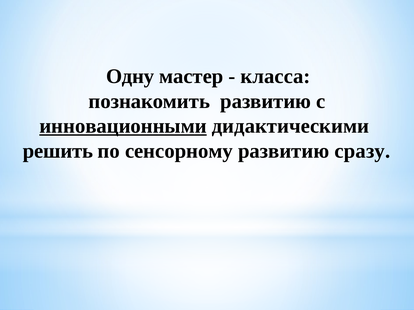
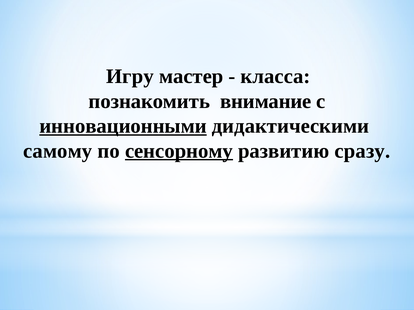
Одну: Одну -> Игру (130, 77)
познакомить развитию: развитию -> внимание (266, 101)
решить: решить -> самому (58, 151)
сенсорному underline: none -> present (179, 151)
